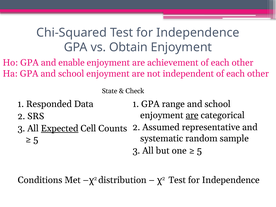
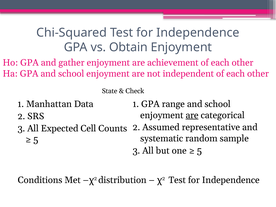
enable: enable -> gather (71, 63)
Responded: Responded -> Manhattan (49, 104)
Expected underline: present -> none (60, 129)
